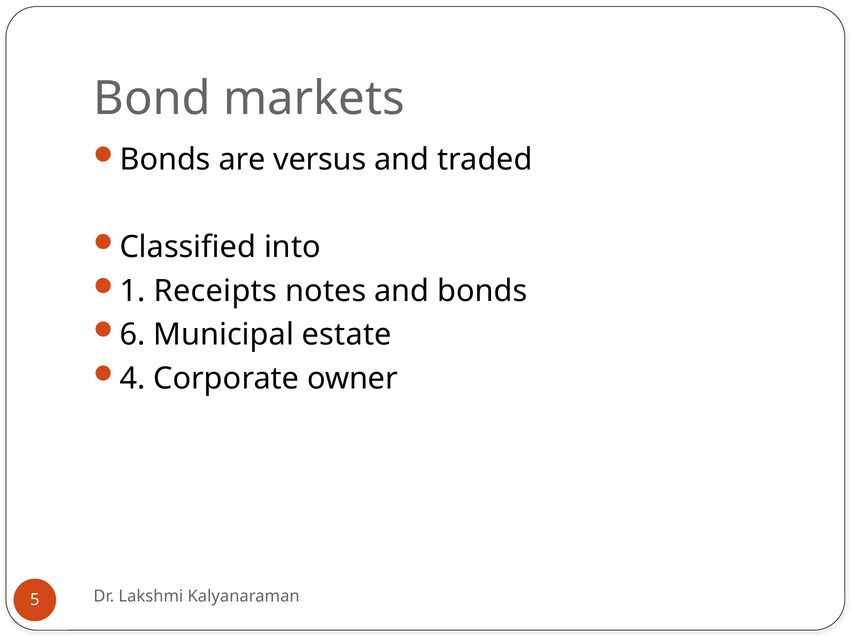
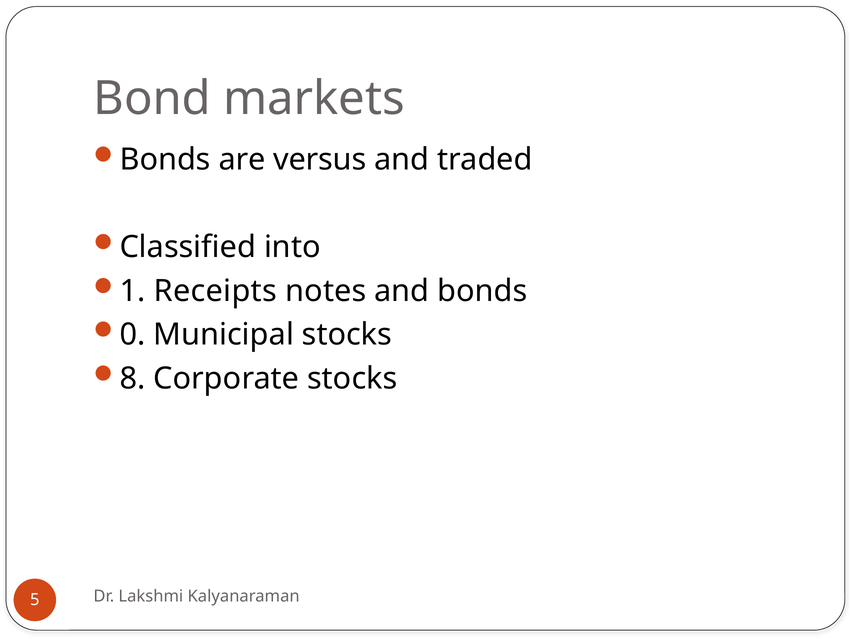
6: 6 -> 0 (132, 334)
Municipal estate: estate -> stocks (347, 334)
4: 4 -> 8 (132, 378)
Corporate owner: owner -> stocks (352, 378)
